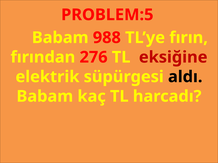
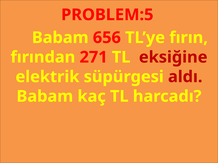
988: 988 -> 656 (107, 38)
276: 276 -> 271 (94, 57)
aldı colour: black -> red (185, 77)
